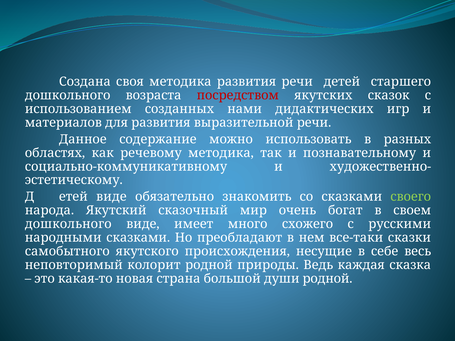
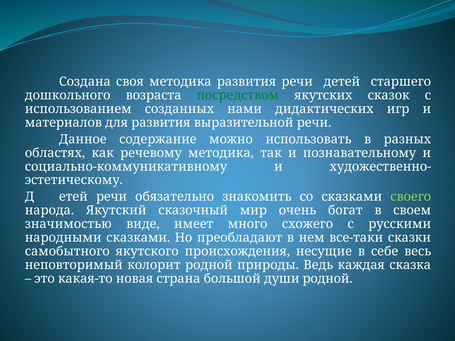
посредством colour: red -> green (238, 95)
етей виде: виде -> речи (112, 197)
дошкольного: дошкольного -> значимостью (68, 224)
